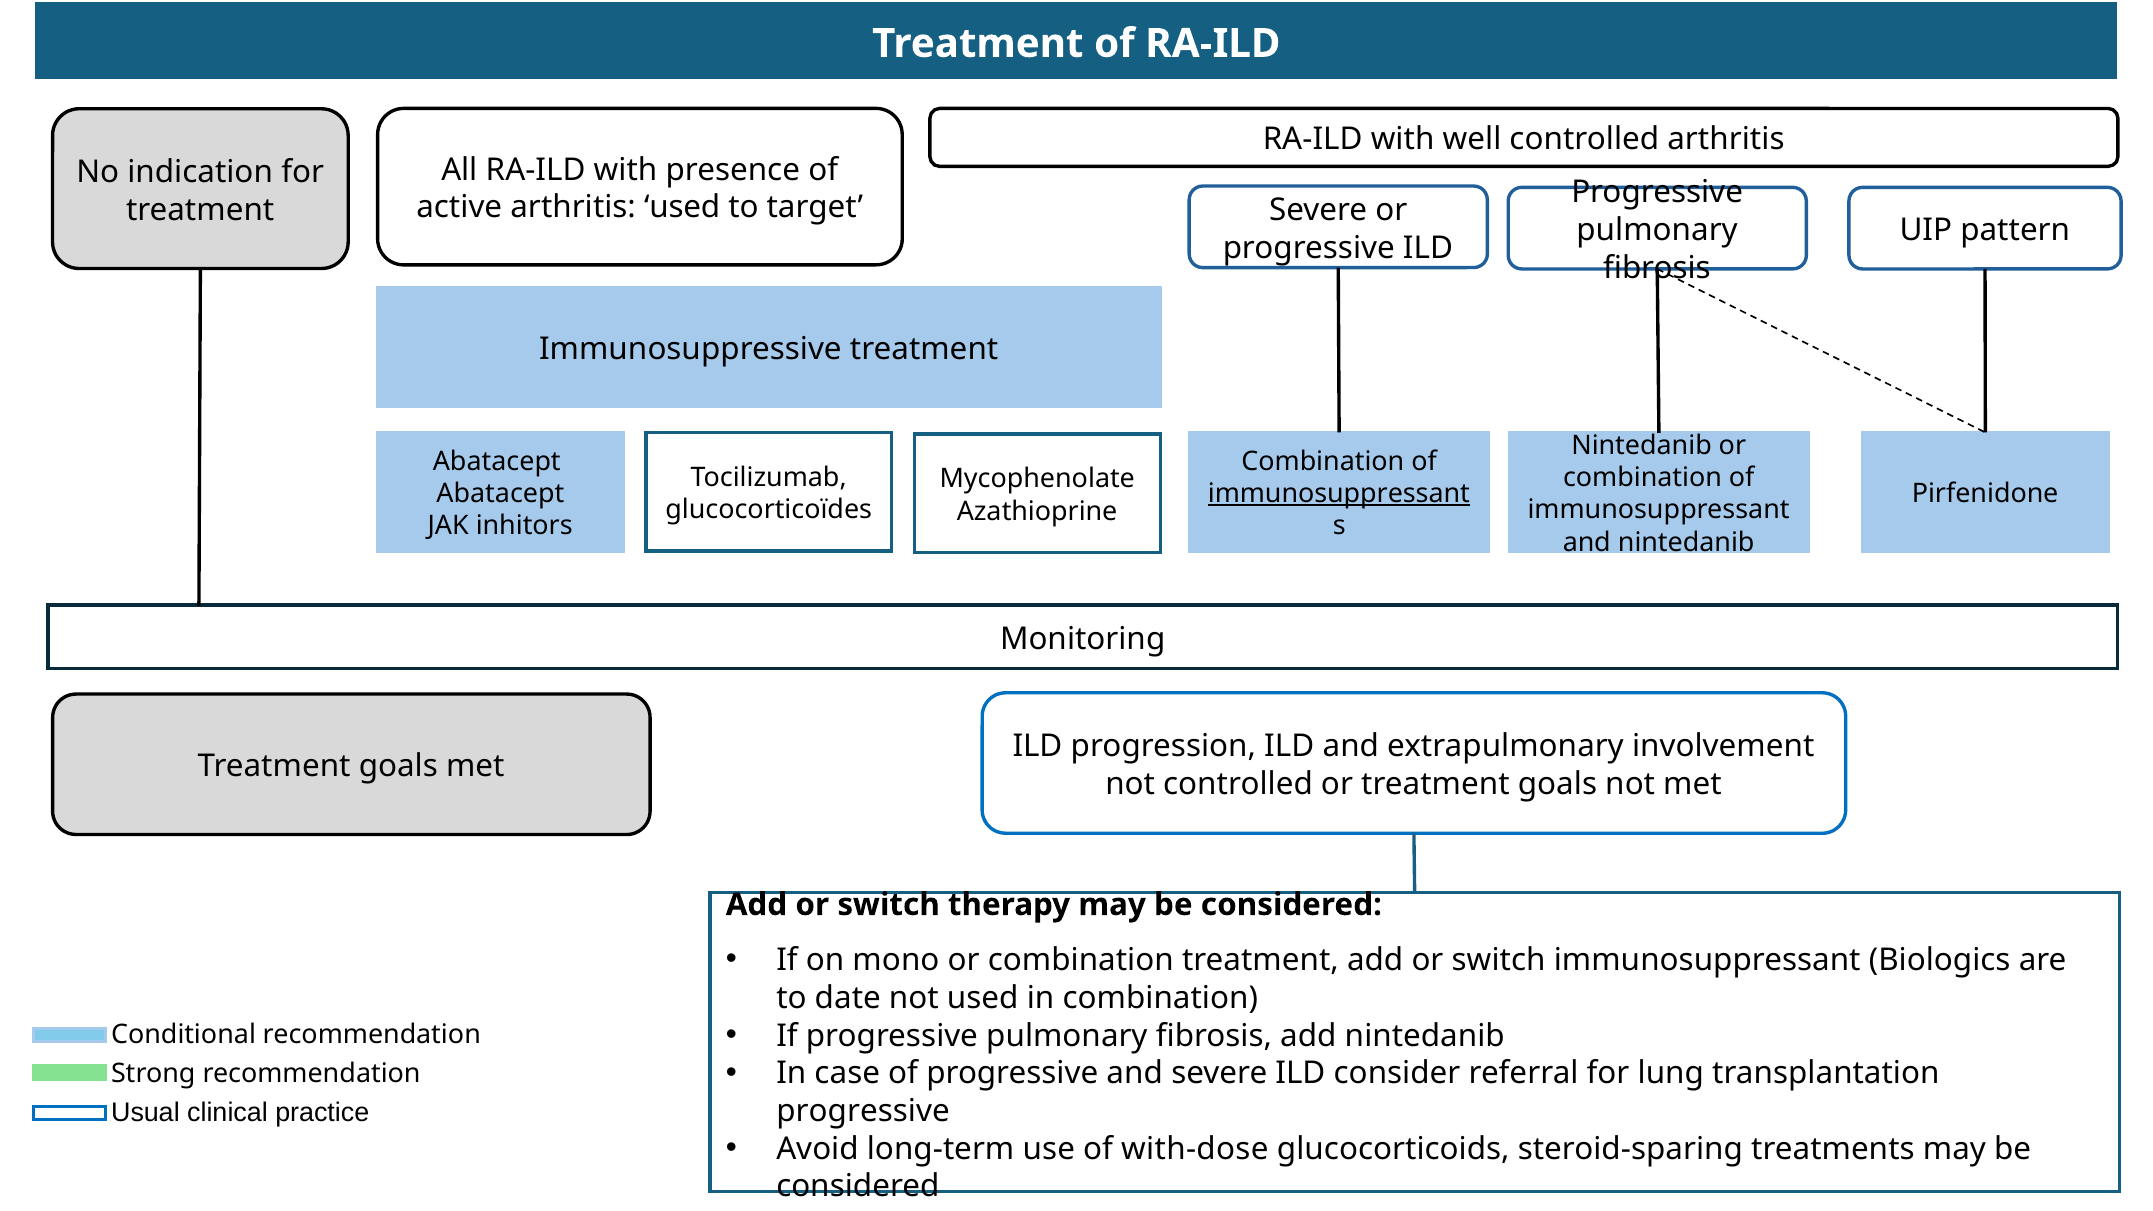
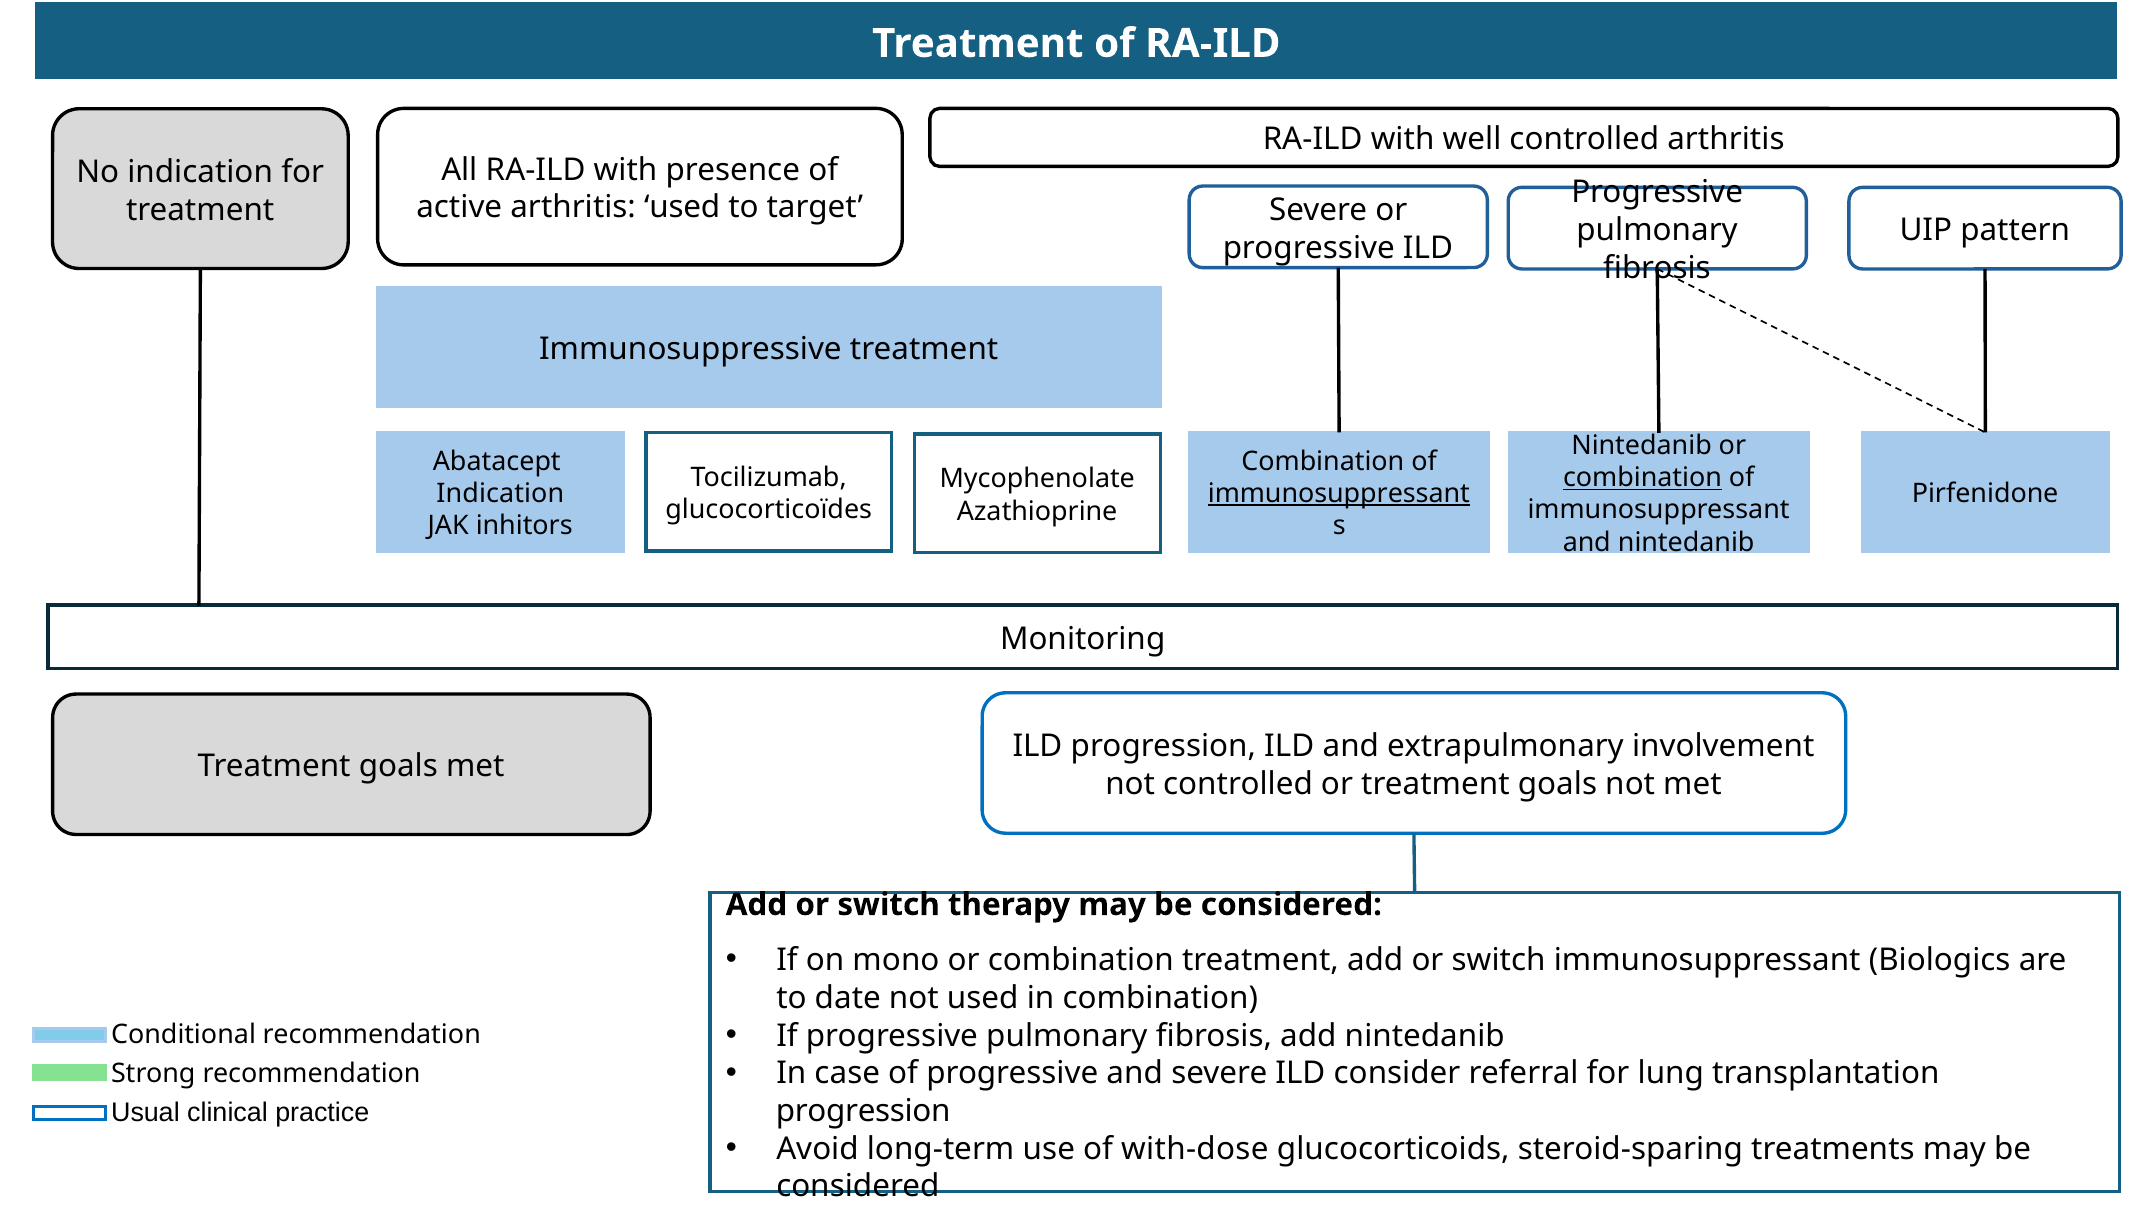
combination underline: none -> present (1642, 478)
Abatacept: Abatacept -> Indication (500, 493)
progressive: progressive -> progression (863, 1111)
